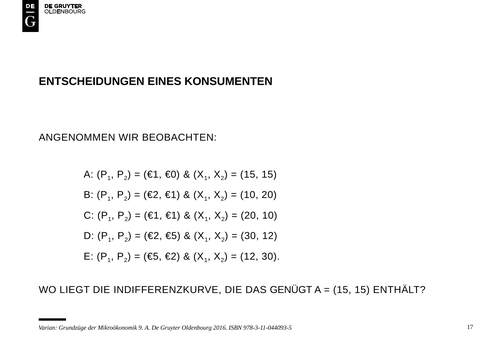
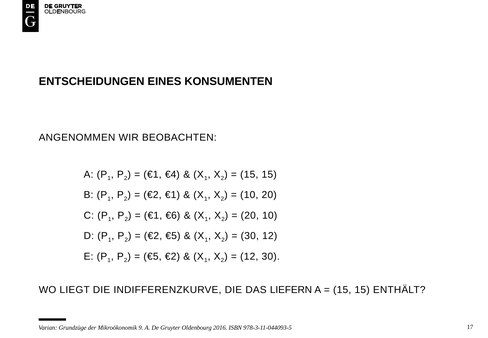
€0: €0 -> €4 (172, 174)
€1 €1: €1 -> €6 (173, 215)
GENÜGT: GENÜGT -> LIEFERN (291, 290)
